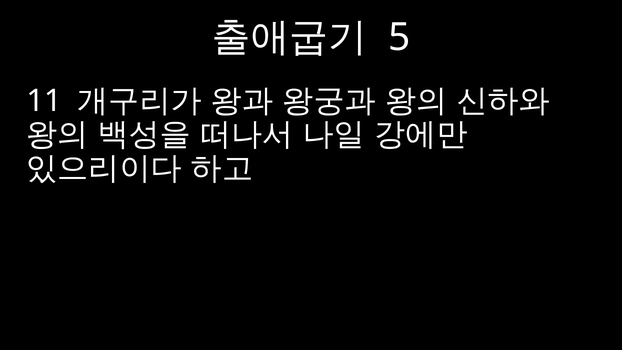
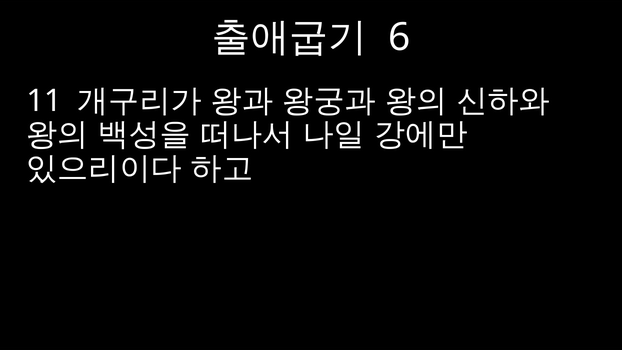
5: 5 -> 6 (399, 37)
